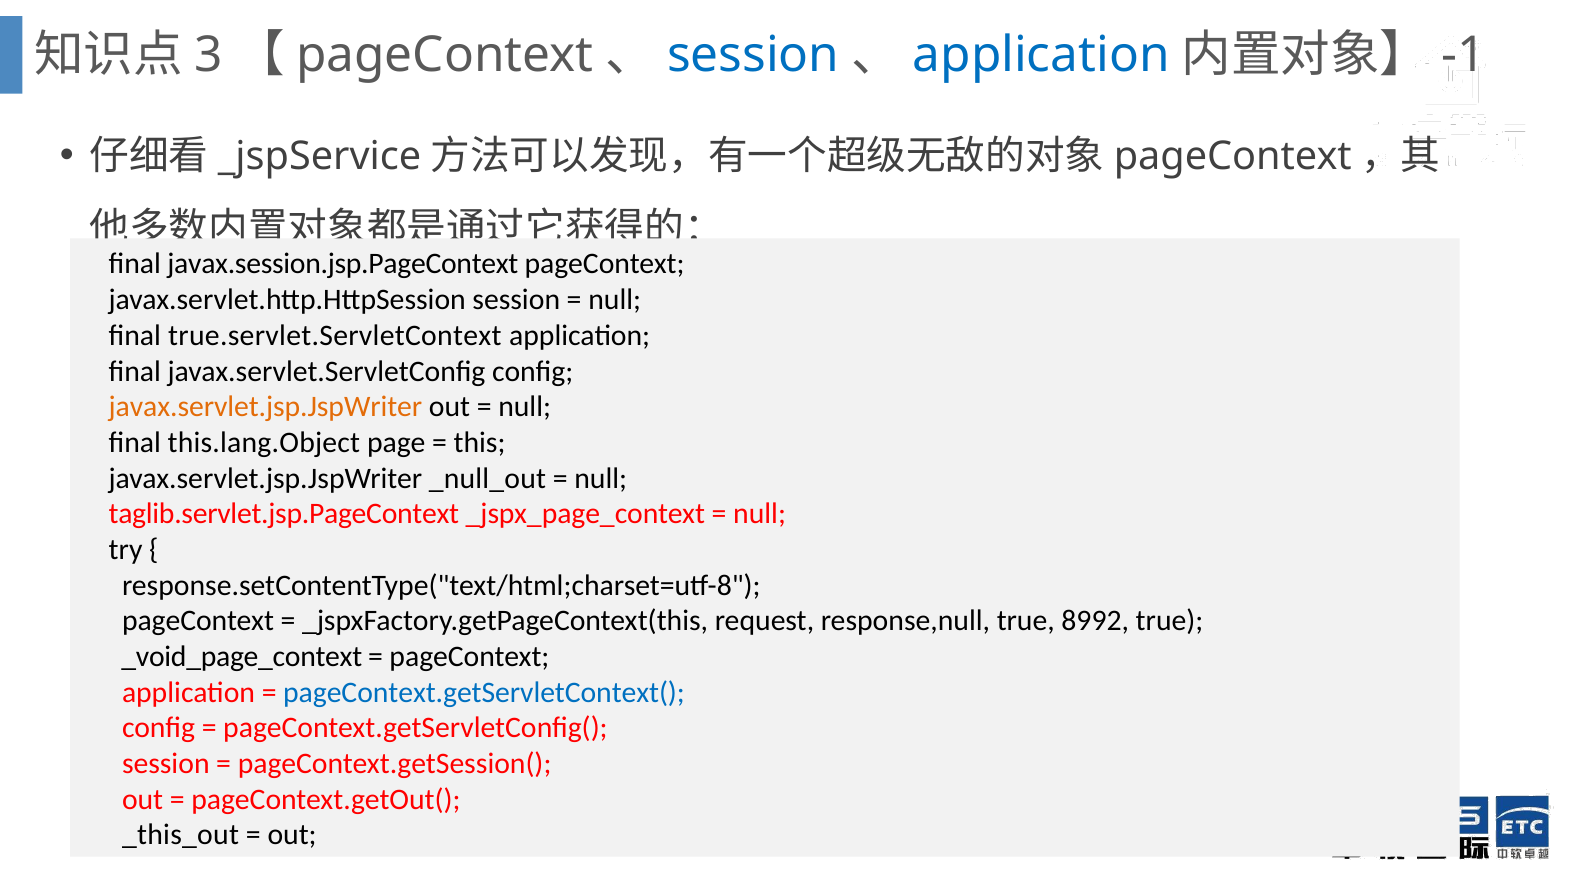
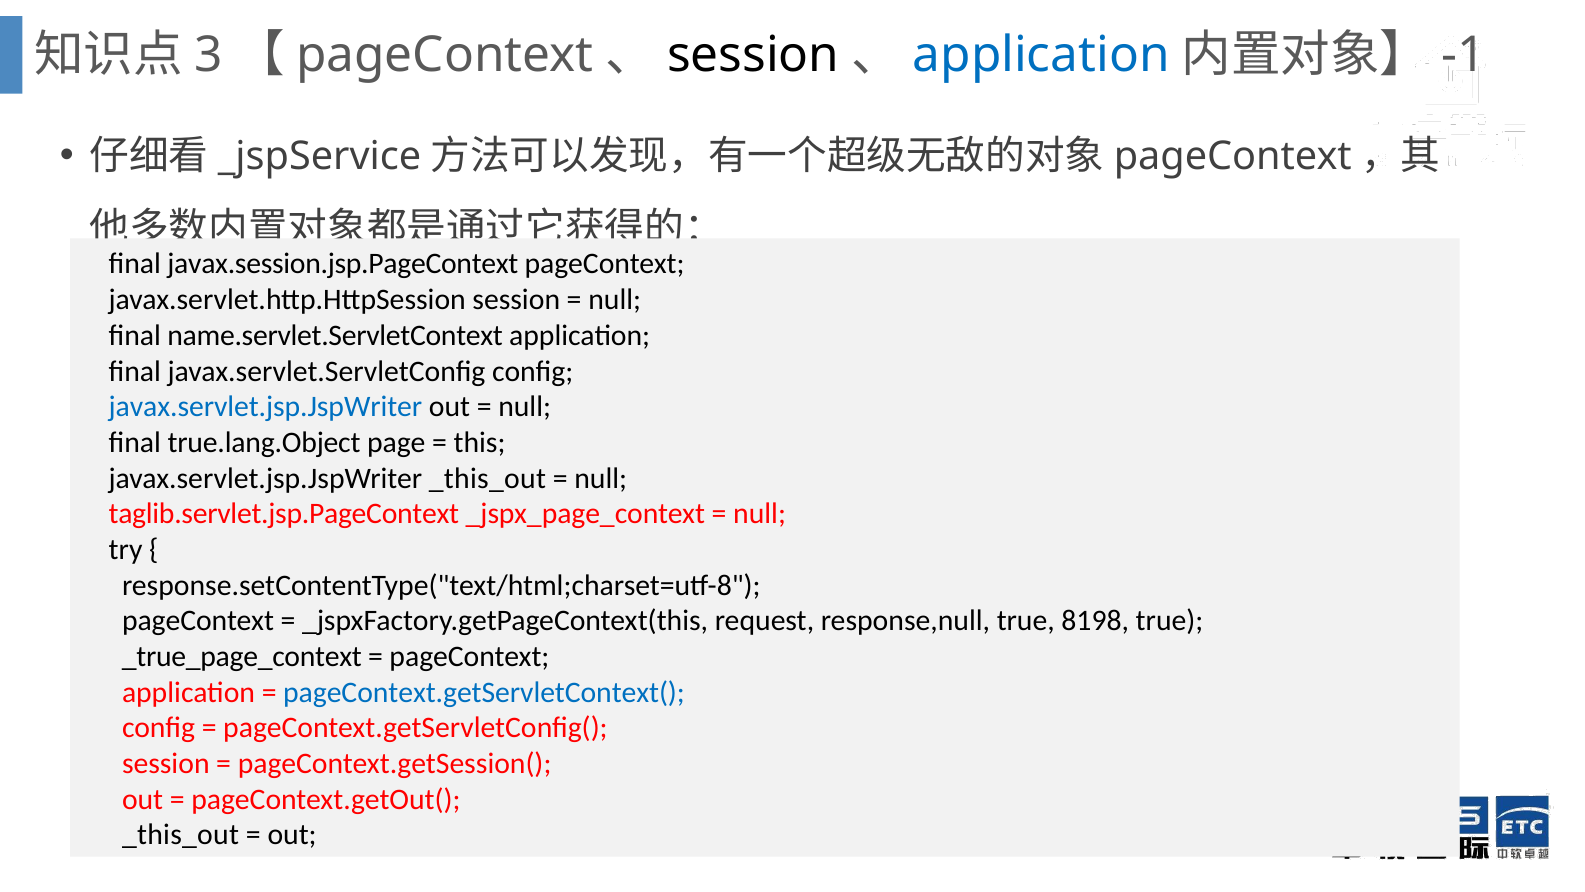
session colour: blue -> black (753, 55)
true.servlet.ServletContext: true.servlet.ServletContext -> name.servlet.ServletContext (335, 335)
javax.servlet.jsp.JspWriter colour: orange -> blue (265, 407)
this.lang.Object: this.lang.Object -> true.lang.Object (264, 442)
javax.servlet.jsp.JspWriter _null_out: _null_out -> _this_out (487, 478)
8992: 8992 -> 8198 (1095, 621)
_void_page_context: _void_page_context -> _true_page_context (242, 656)
